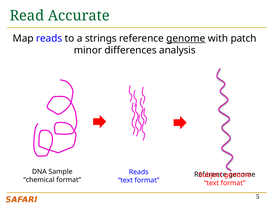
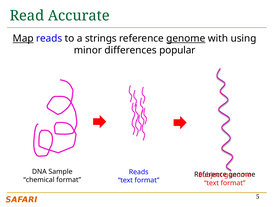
Map underline: none -> present (23, 38)
patch: patch -> using (244, 38)
analysis: analysis -> popular (177, 50)
